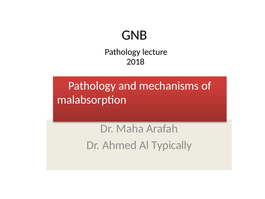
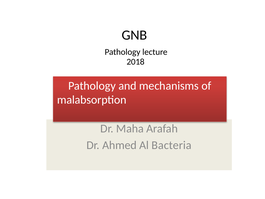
Typically: Typically -> Bacteria (172, 145)
